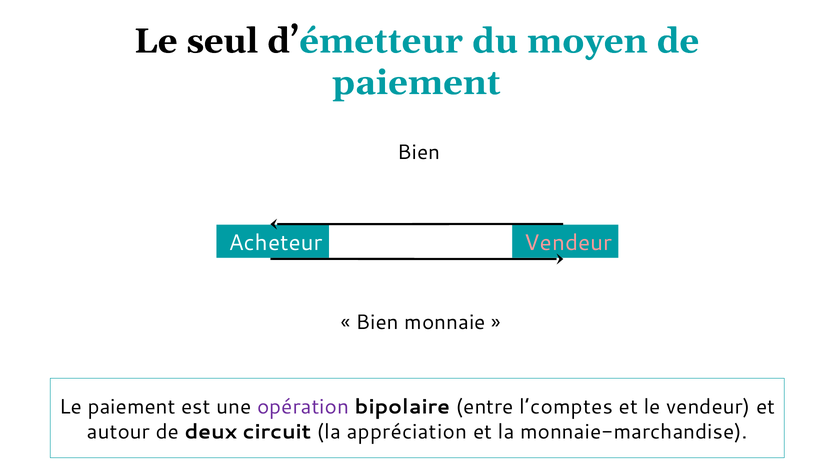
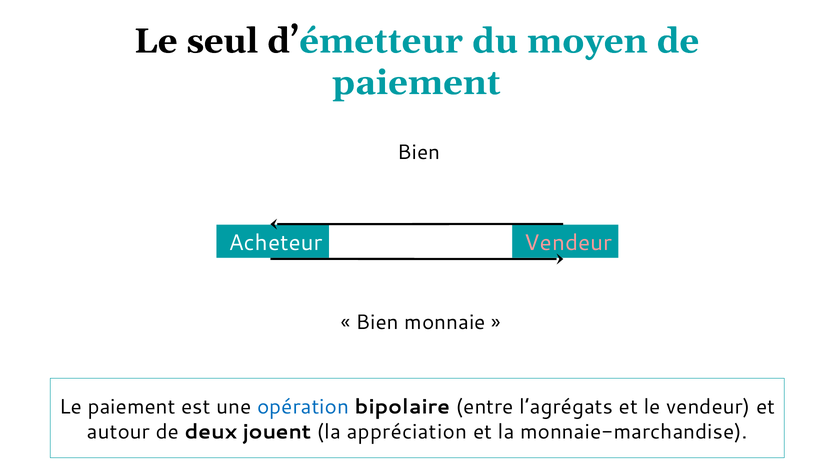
opération colour: purple -> blue (303, 408)
l’comptes: l’comptes -> l’agrégats (566, 408)
circuit: circuit -> jouent (277, 433)
